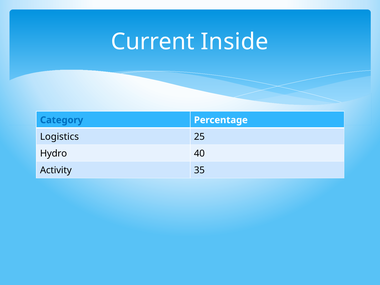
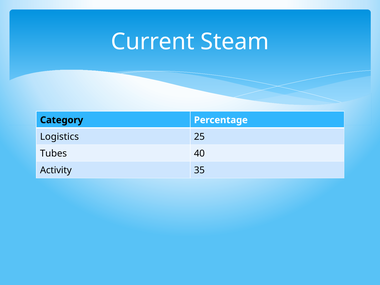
Inside: Inside -> Steam (235, 42)
Category colour: blue -> black (62, 120)
Hydro: Hydro -> Tubes (53, 154)
